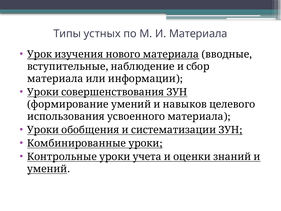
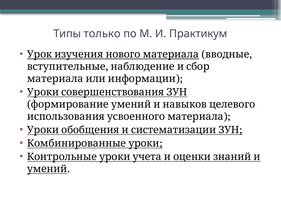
устных: устных -> только (102, 34)
Материала: Материала -> Практикум (198, 34)
